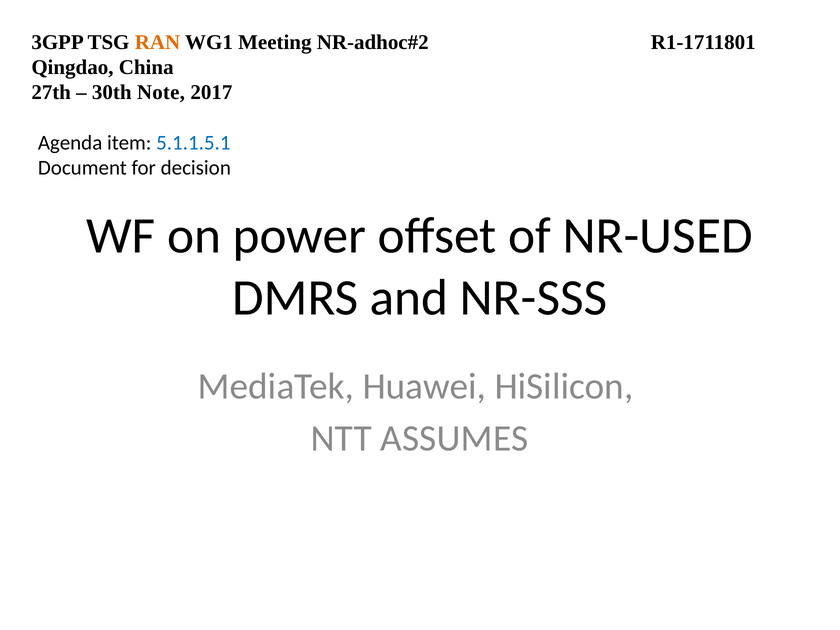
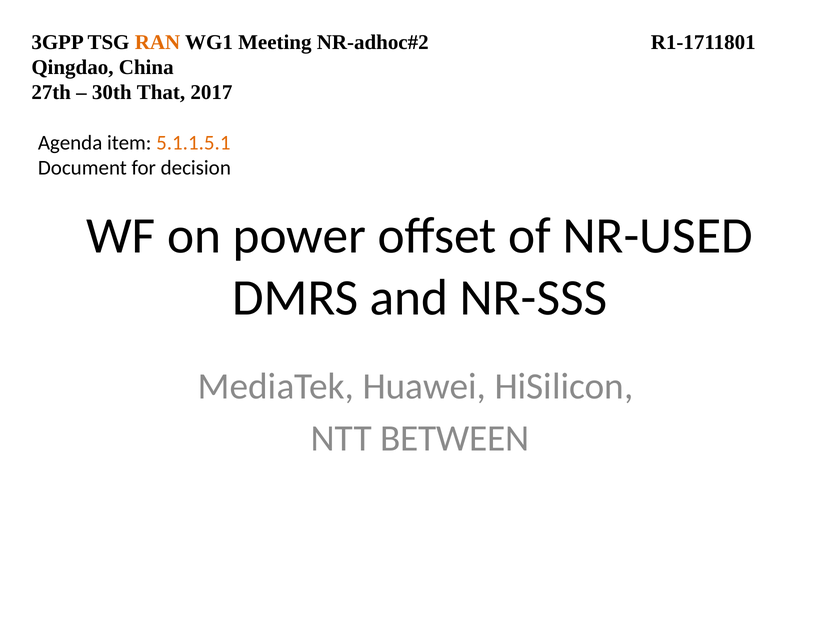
Note: Note -> That (161, 93)
5.1.1.5.1 colour: blue -> orange (193, 143)
ASSUMES: ASSUMES -> BETWEEN (455, 439)
